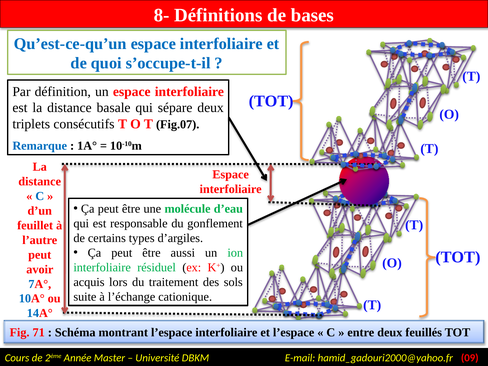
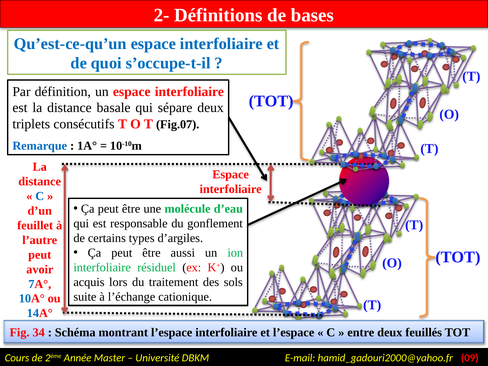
8-: 8- -> 2- (162, 15)
71: 71 -> 34 (39, 333)
